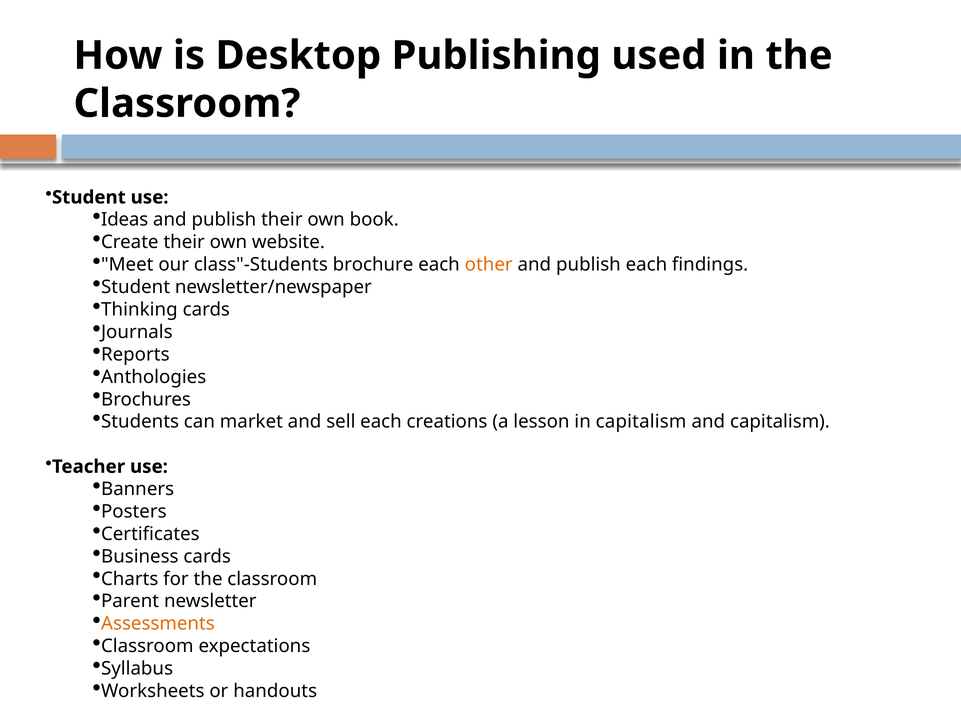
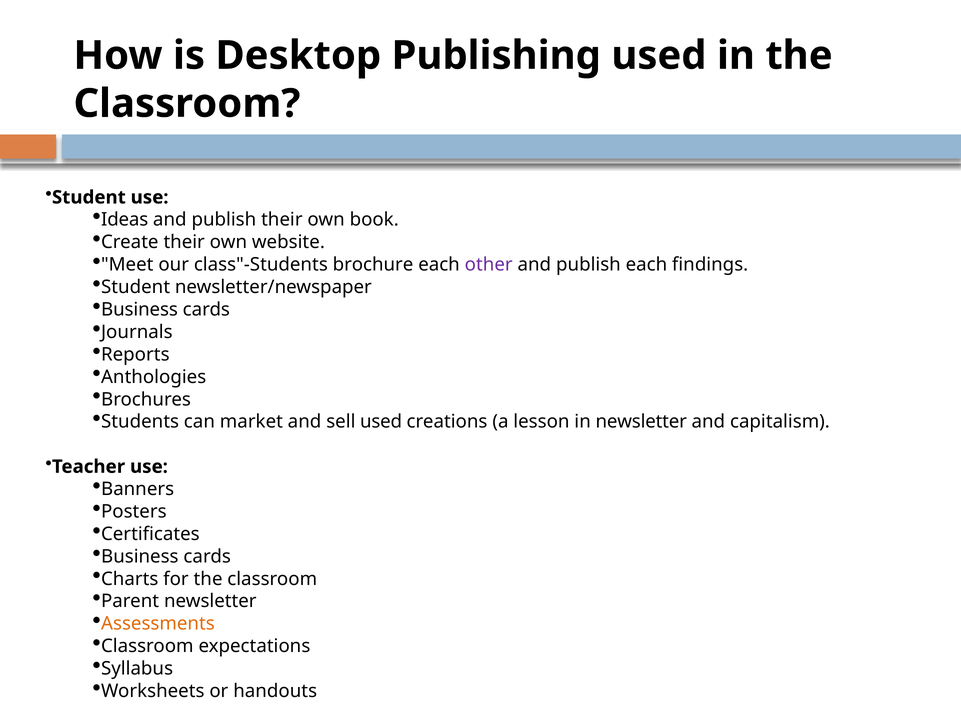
other colour: orange -> purple (489, 265)
Thinking: Thinking -> Business (139, 309)
sell each: each -> used (381, 422)
in capitalism: capitalism -> newsletter (641, 422)
